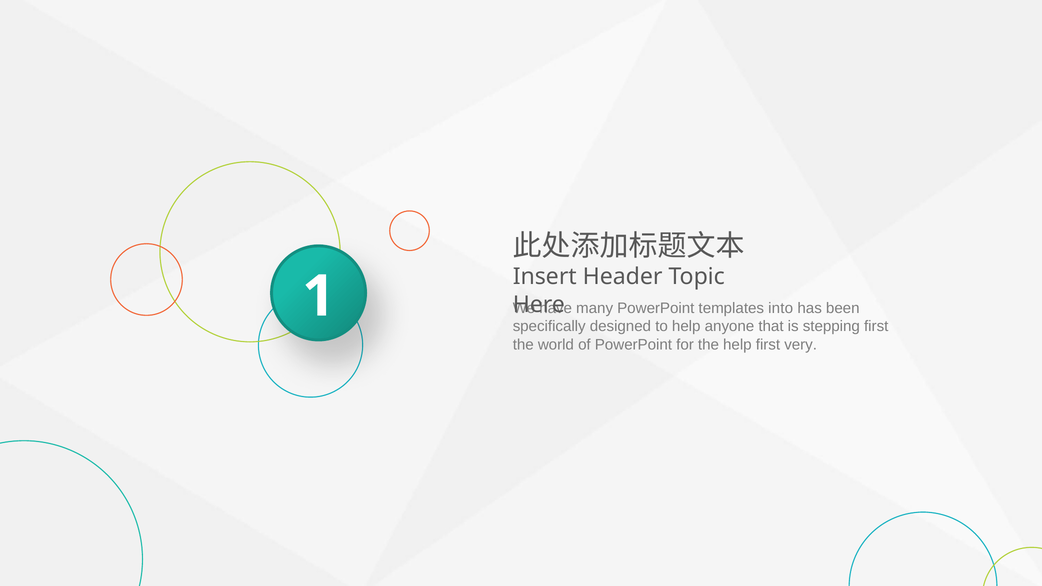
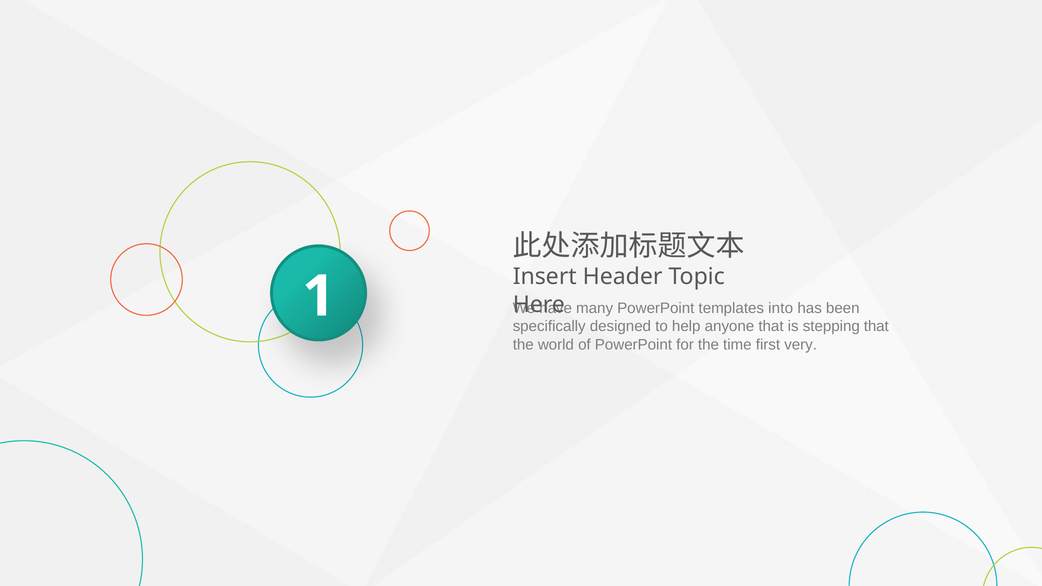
stepping first: first -> that (876, 326)
the help: help -> time (737, 345)
